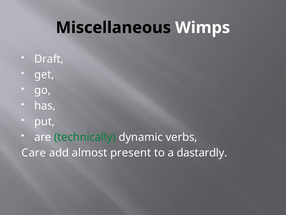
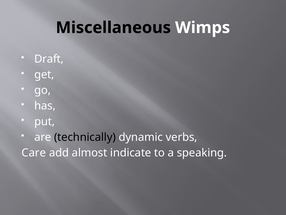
technically colour: green -> black (85, 137)
present: present -> indicate (131, 152)
dastardly: dastardly -> speaking (202, 152)
